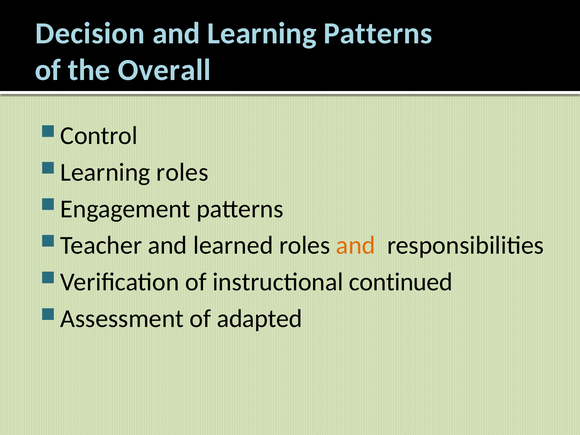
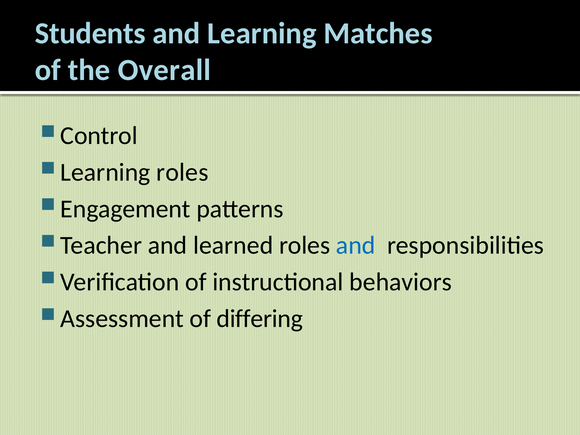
Decision: Decision -> Students (90, 33)
Learning Patterns: Patterns -> Matches (378, 33)
and colour: orange -> blue (356, 245)
continued: continued -> behaviors (401, 282)
adapted: adapted -> differing (260, 319)
